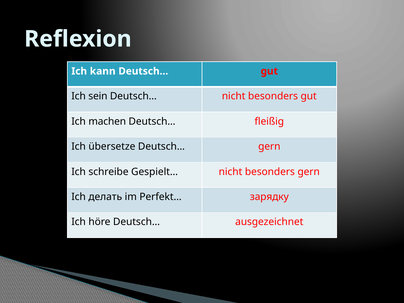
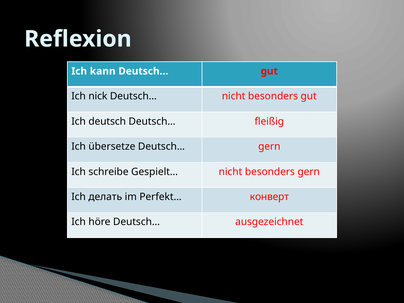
sein: sein -> nick (98, 96)
machen: machen -> deutsch (107, 121)
зарядку: зарядку -> конверт (269, 197)
